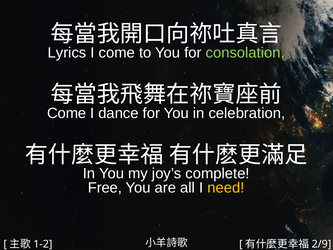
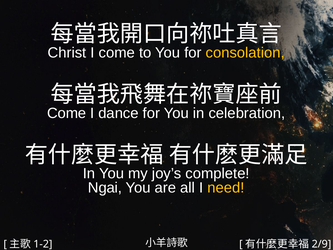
Lyrics: Lyrics -> Christ (67, 53)
consolation colour: light green -> yellow (245, 53)
Free: Free -> Ngai (105, 188)
